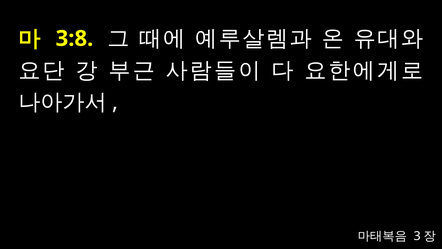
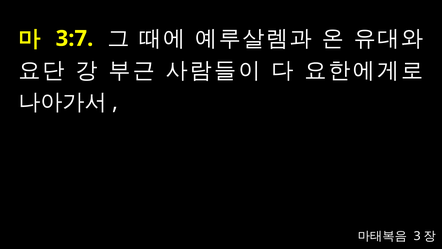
3:8: 3:8 -> 3:7 (74, 39)
